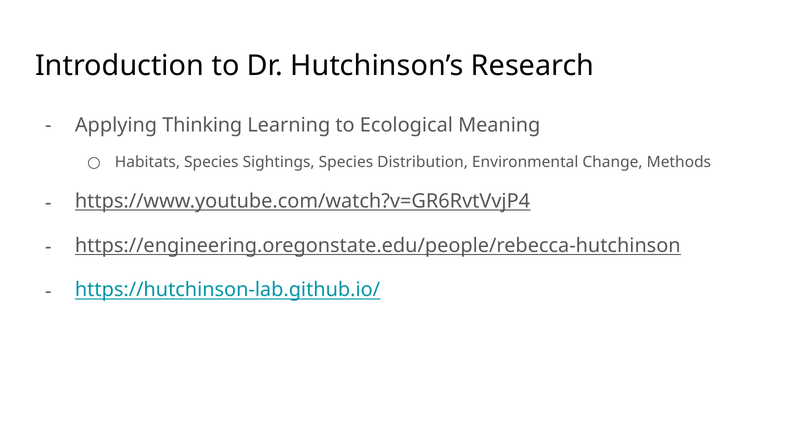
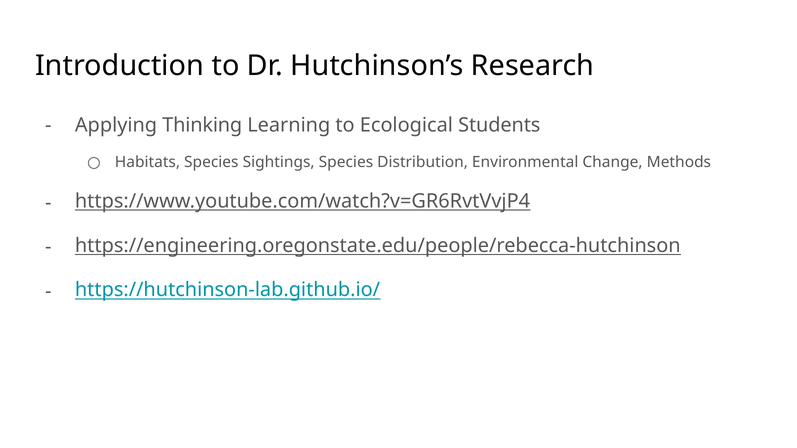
Meaning: Meaning -> Students (499, 125)
